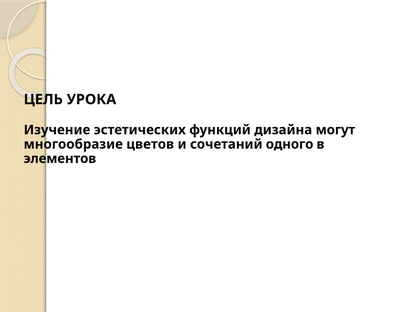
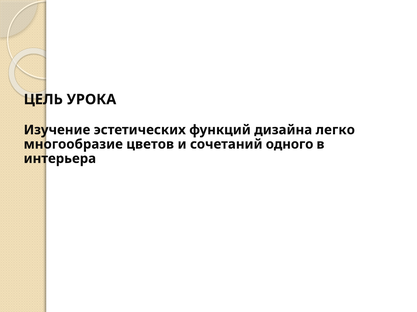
могут: могут -> легко (335, 130)
элементов: элементов -> интерьера (60, 159)
